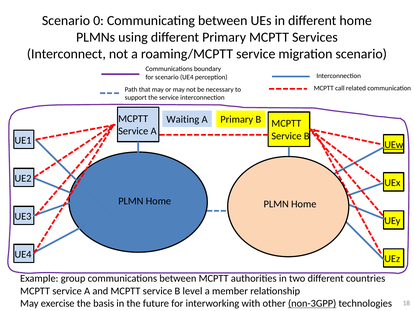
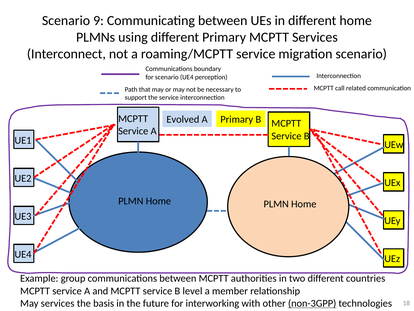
0: 0 -> 9 (99, 21)
Waiting: Waiting -> Evolved (183, 119)
UEw underline: present -> none (394, 145)
May exercise: exercise -> services (58, 303)
